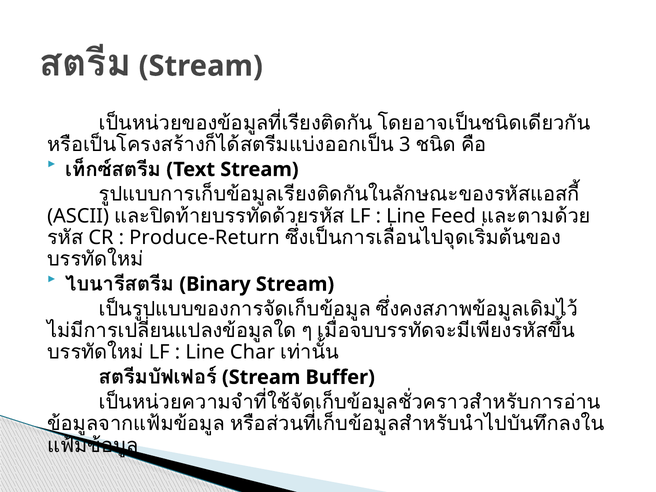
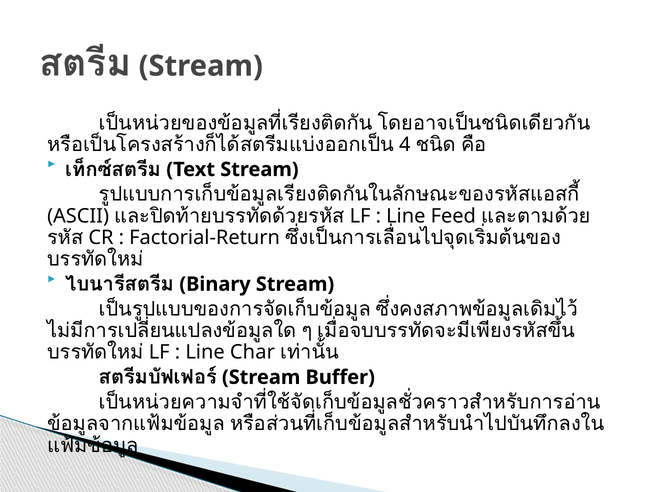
3: 3 -> 4 (405, 145)
Produce-Return: Produce-Return -> Factorial-Return (205, 238)
